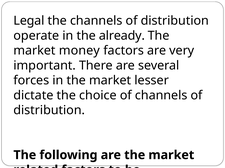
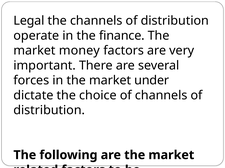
already: already -> finance (122, 36)
lesser: lesser -> under (152, 81)
